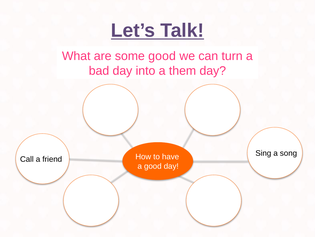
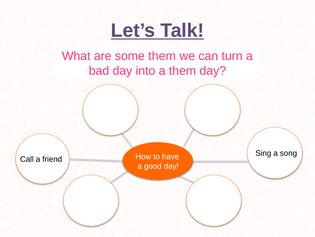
some good: good -> them (162, 56)
